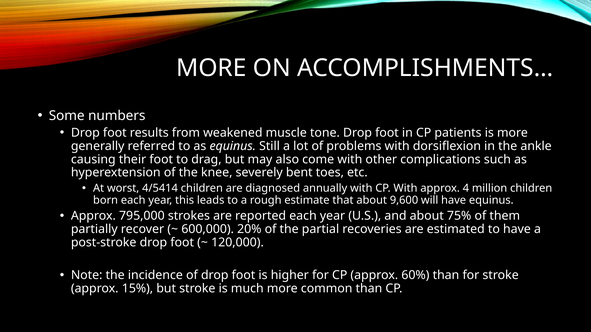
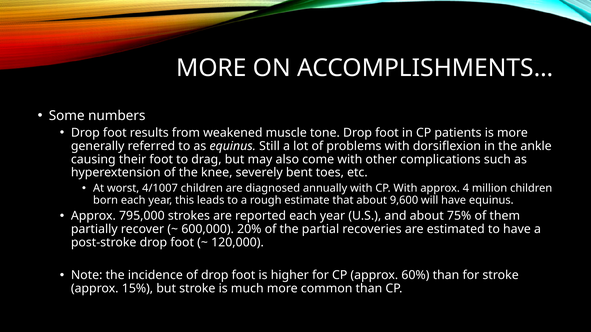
4/5414: 4/5414 -> 4/1007 (160, 189)
